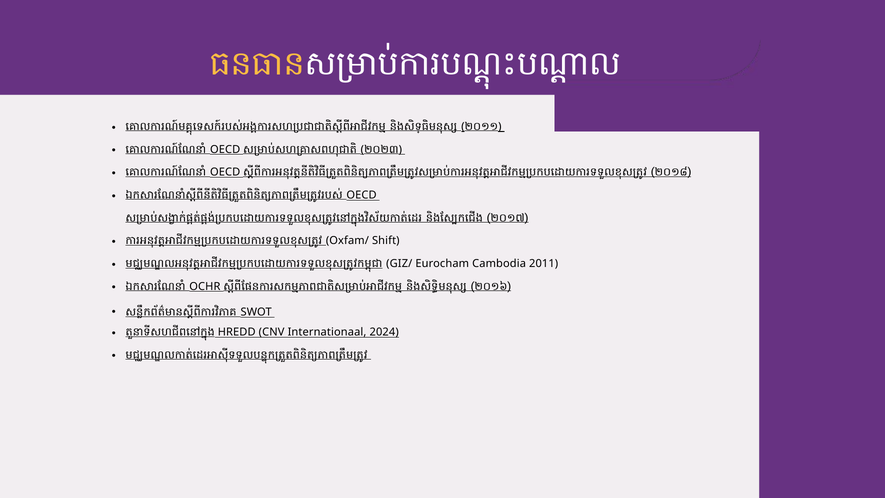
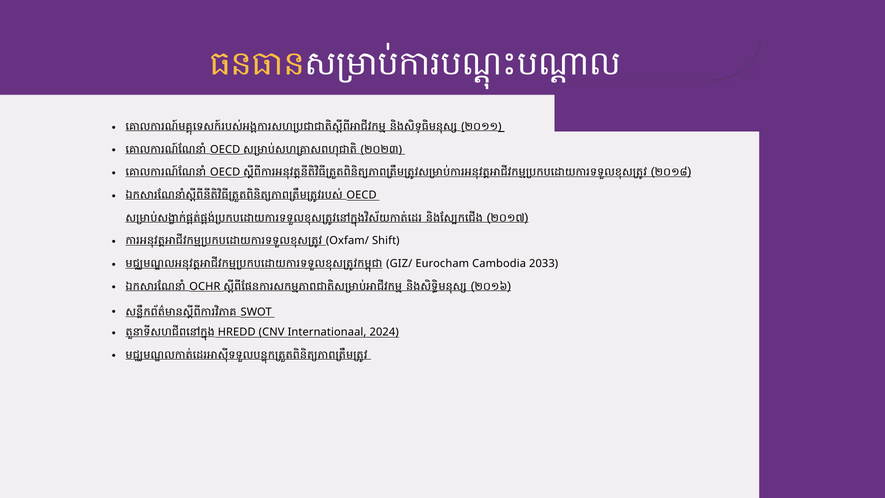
2011: 2011 -> 2033 (544, 264)
